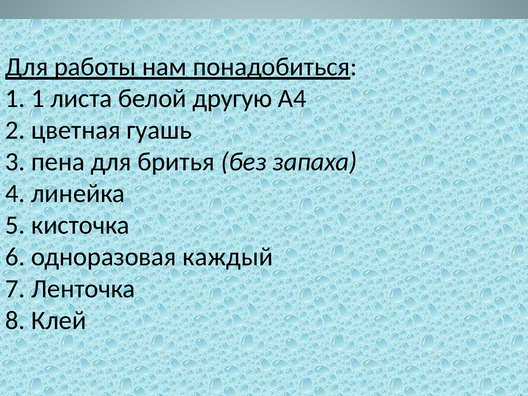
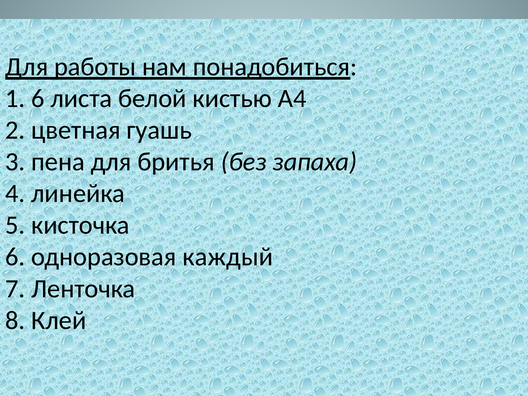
1 1: 1 -> 6 (38, 99)
другую: другую -> кистью (232, 99)
